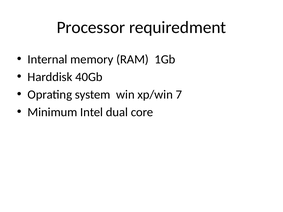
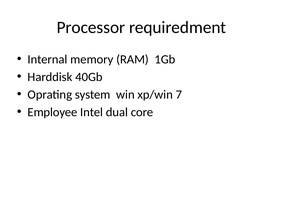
Minimum: Minimum -> Employee (52, 112)
